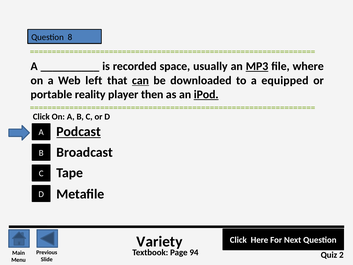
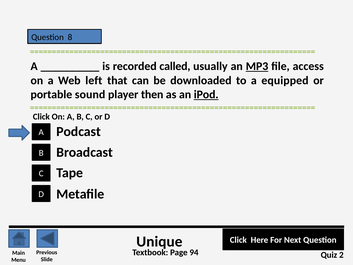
space: space -> called (175, 66)
where: where -> access (308, 66)
can underline: present -> none (140, 80)
reality: reality -> sound (90, 94)
Podcast underline: present -> none (79, 132)
Variety: Variety -> Unique (159, 241)
